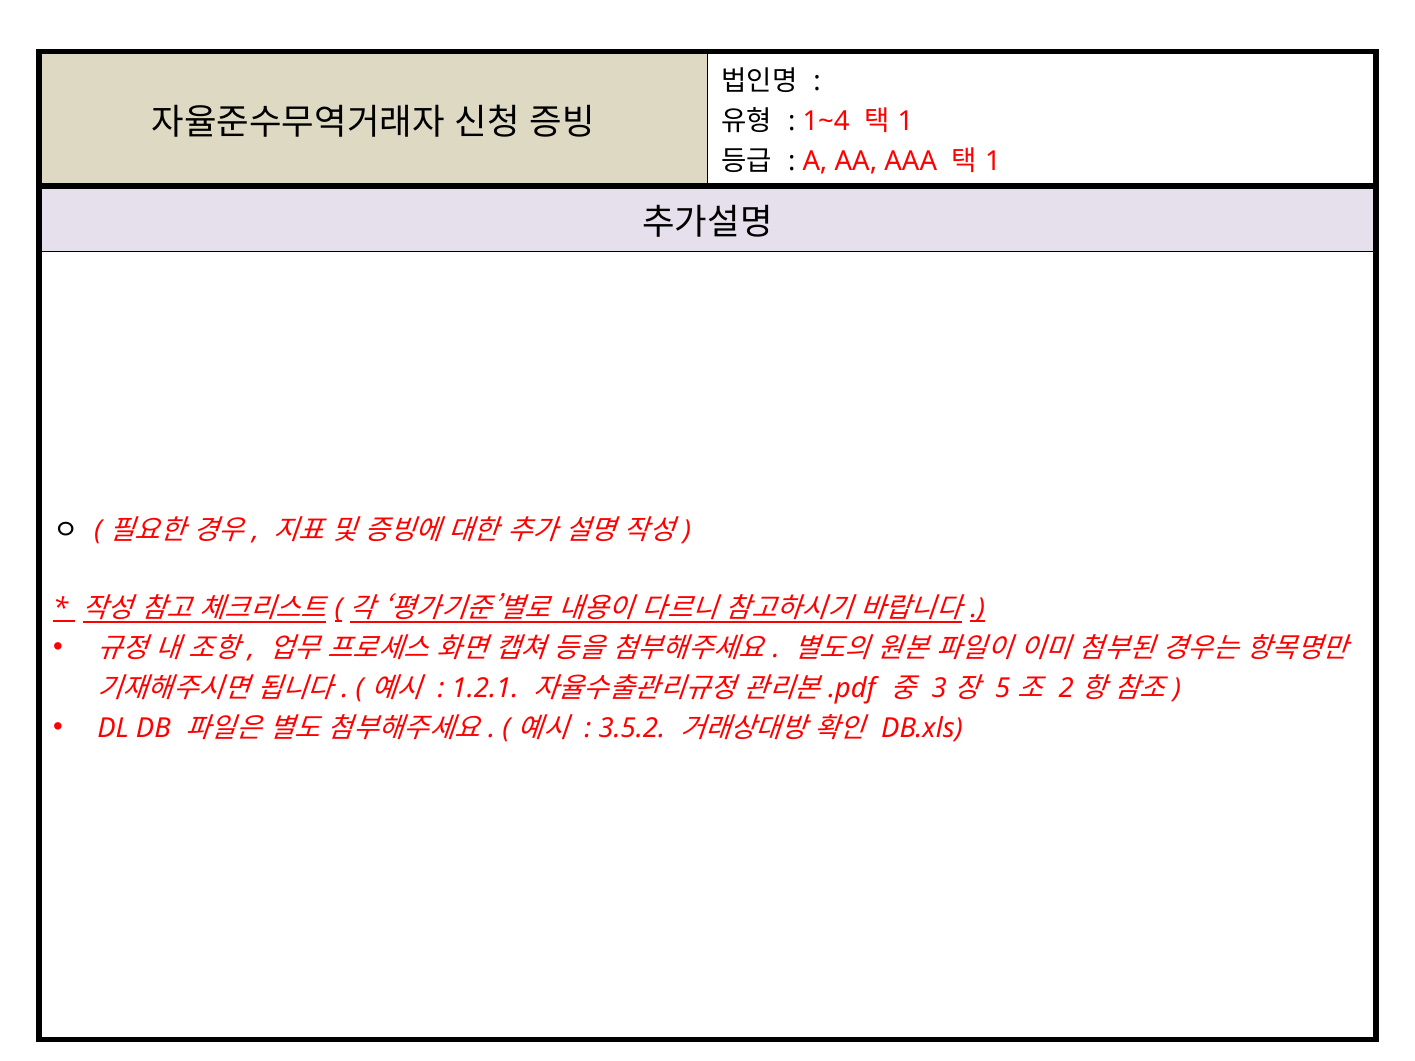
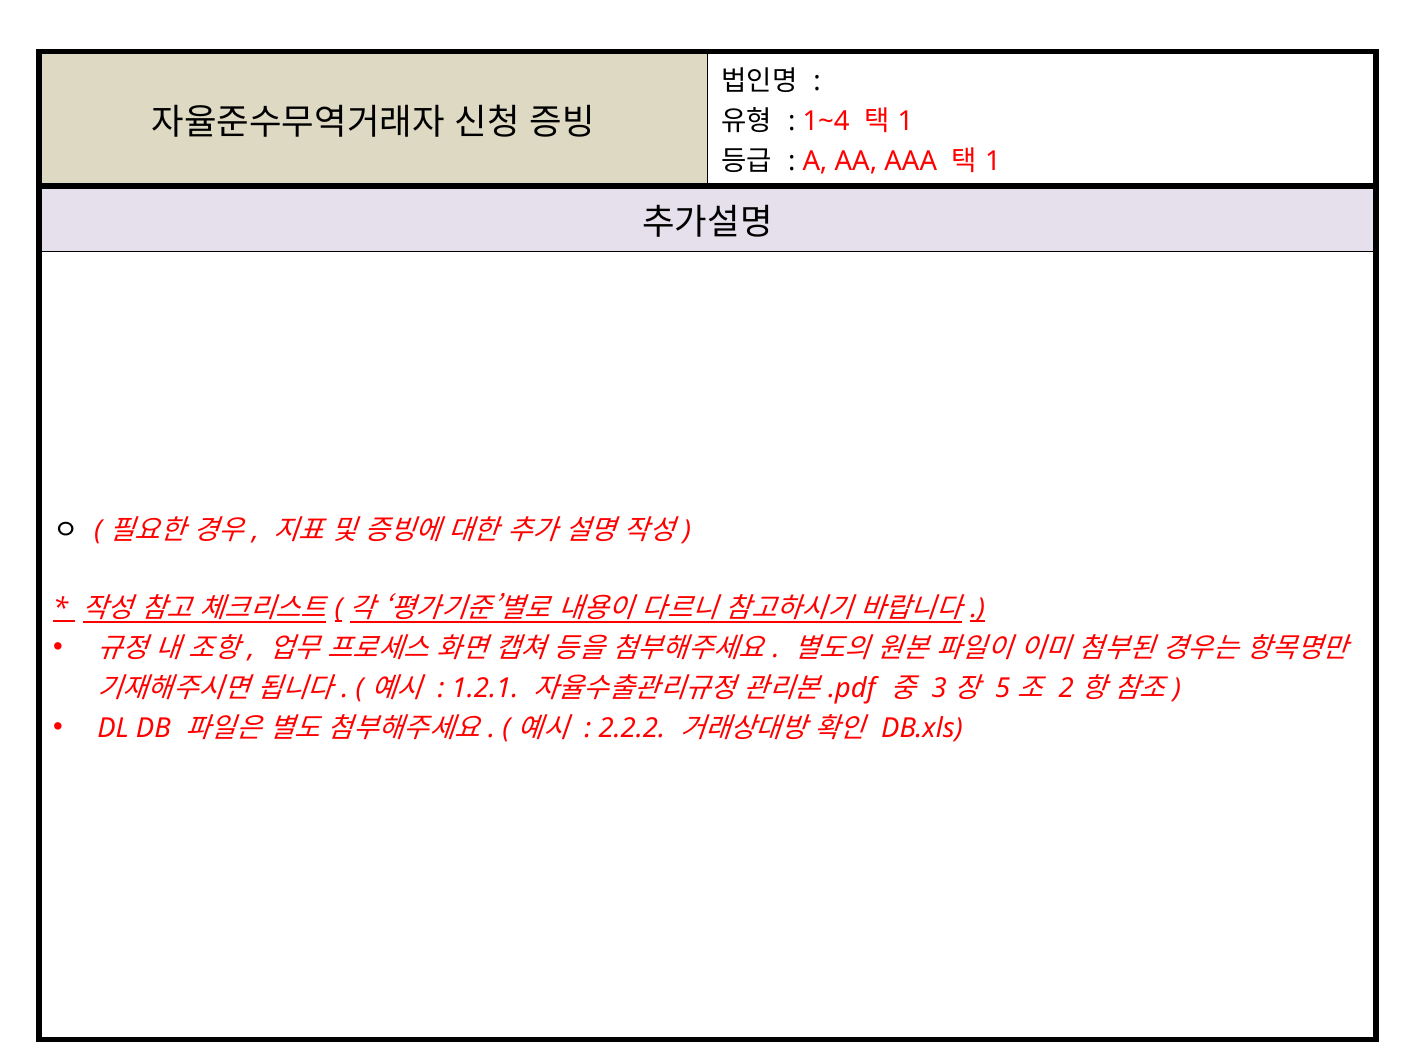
3.5.2: 3.5.2 -> 2.2.2 (632, 729)
